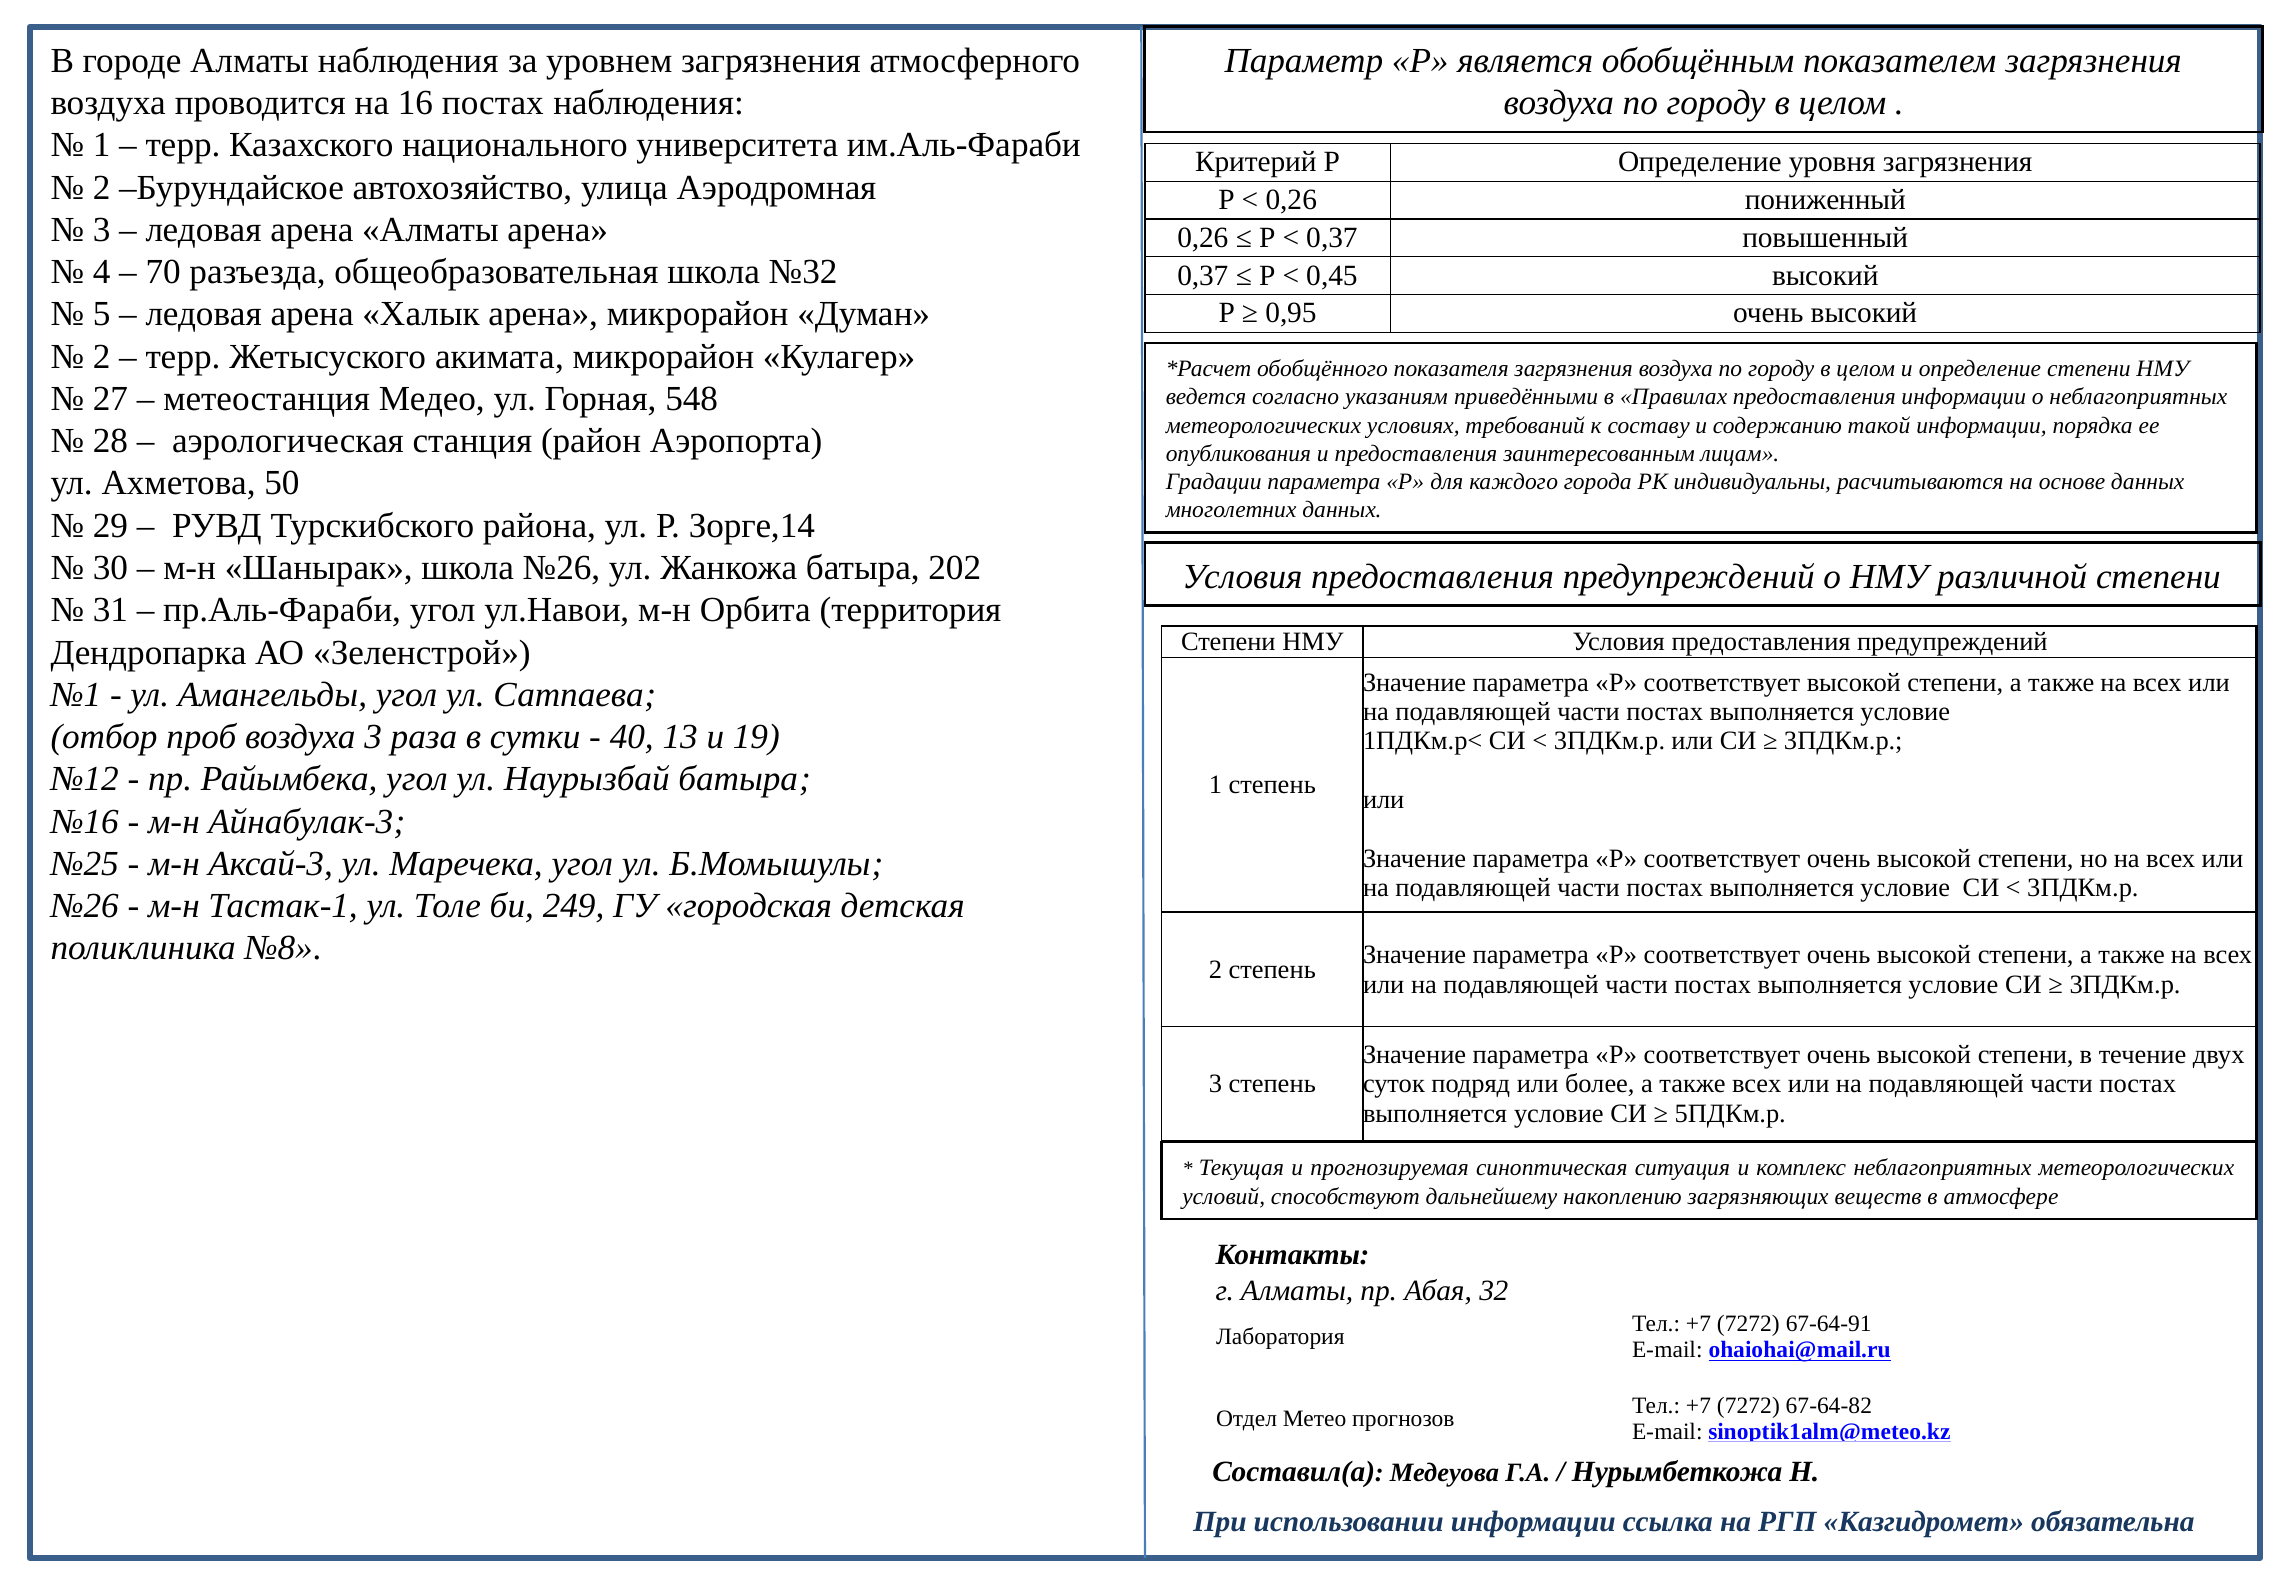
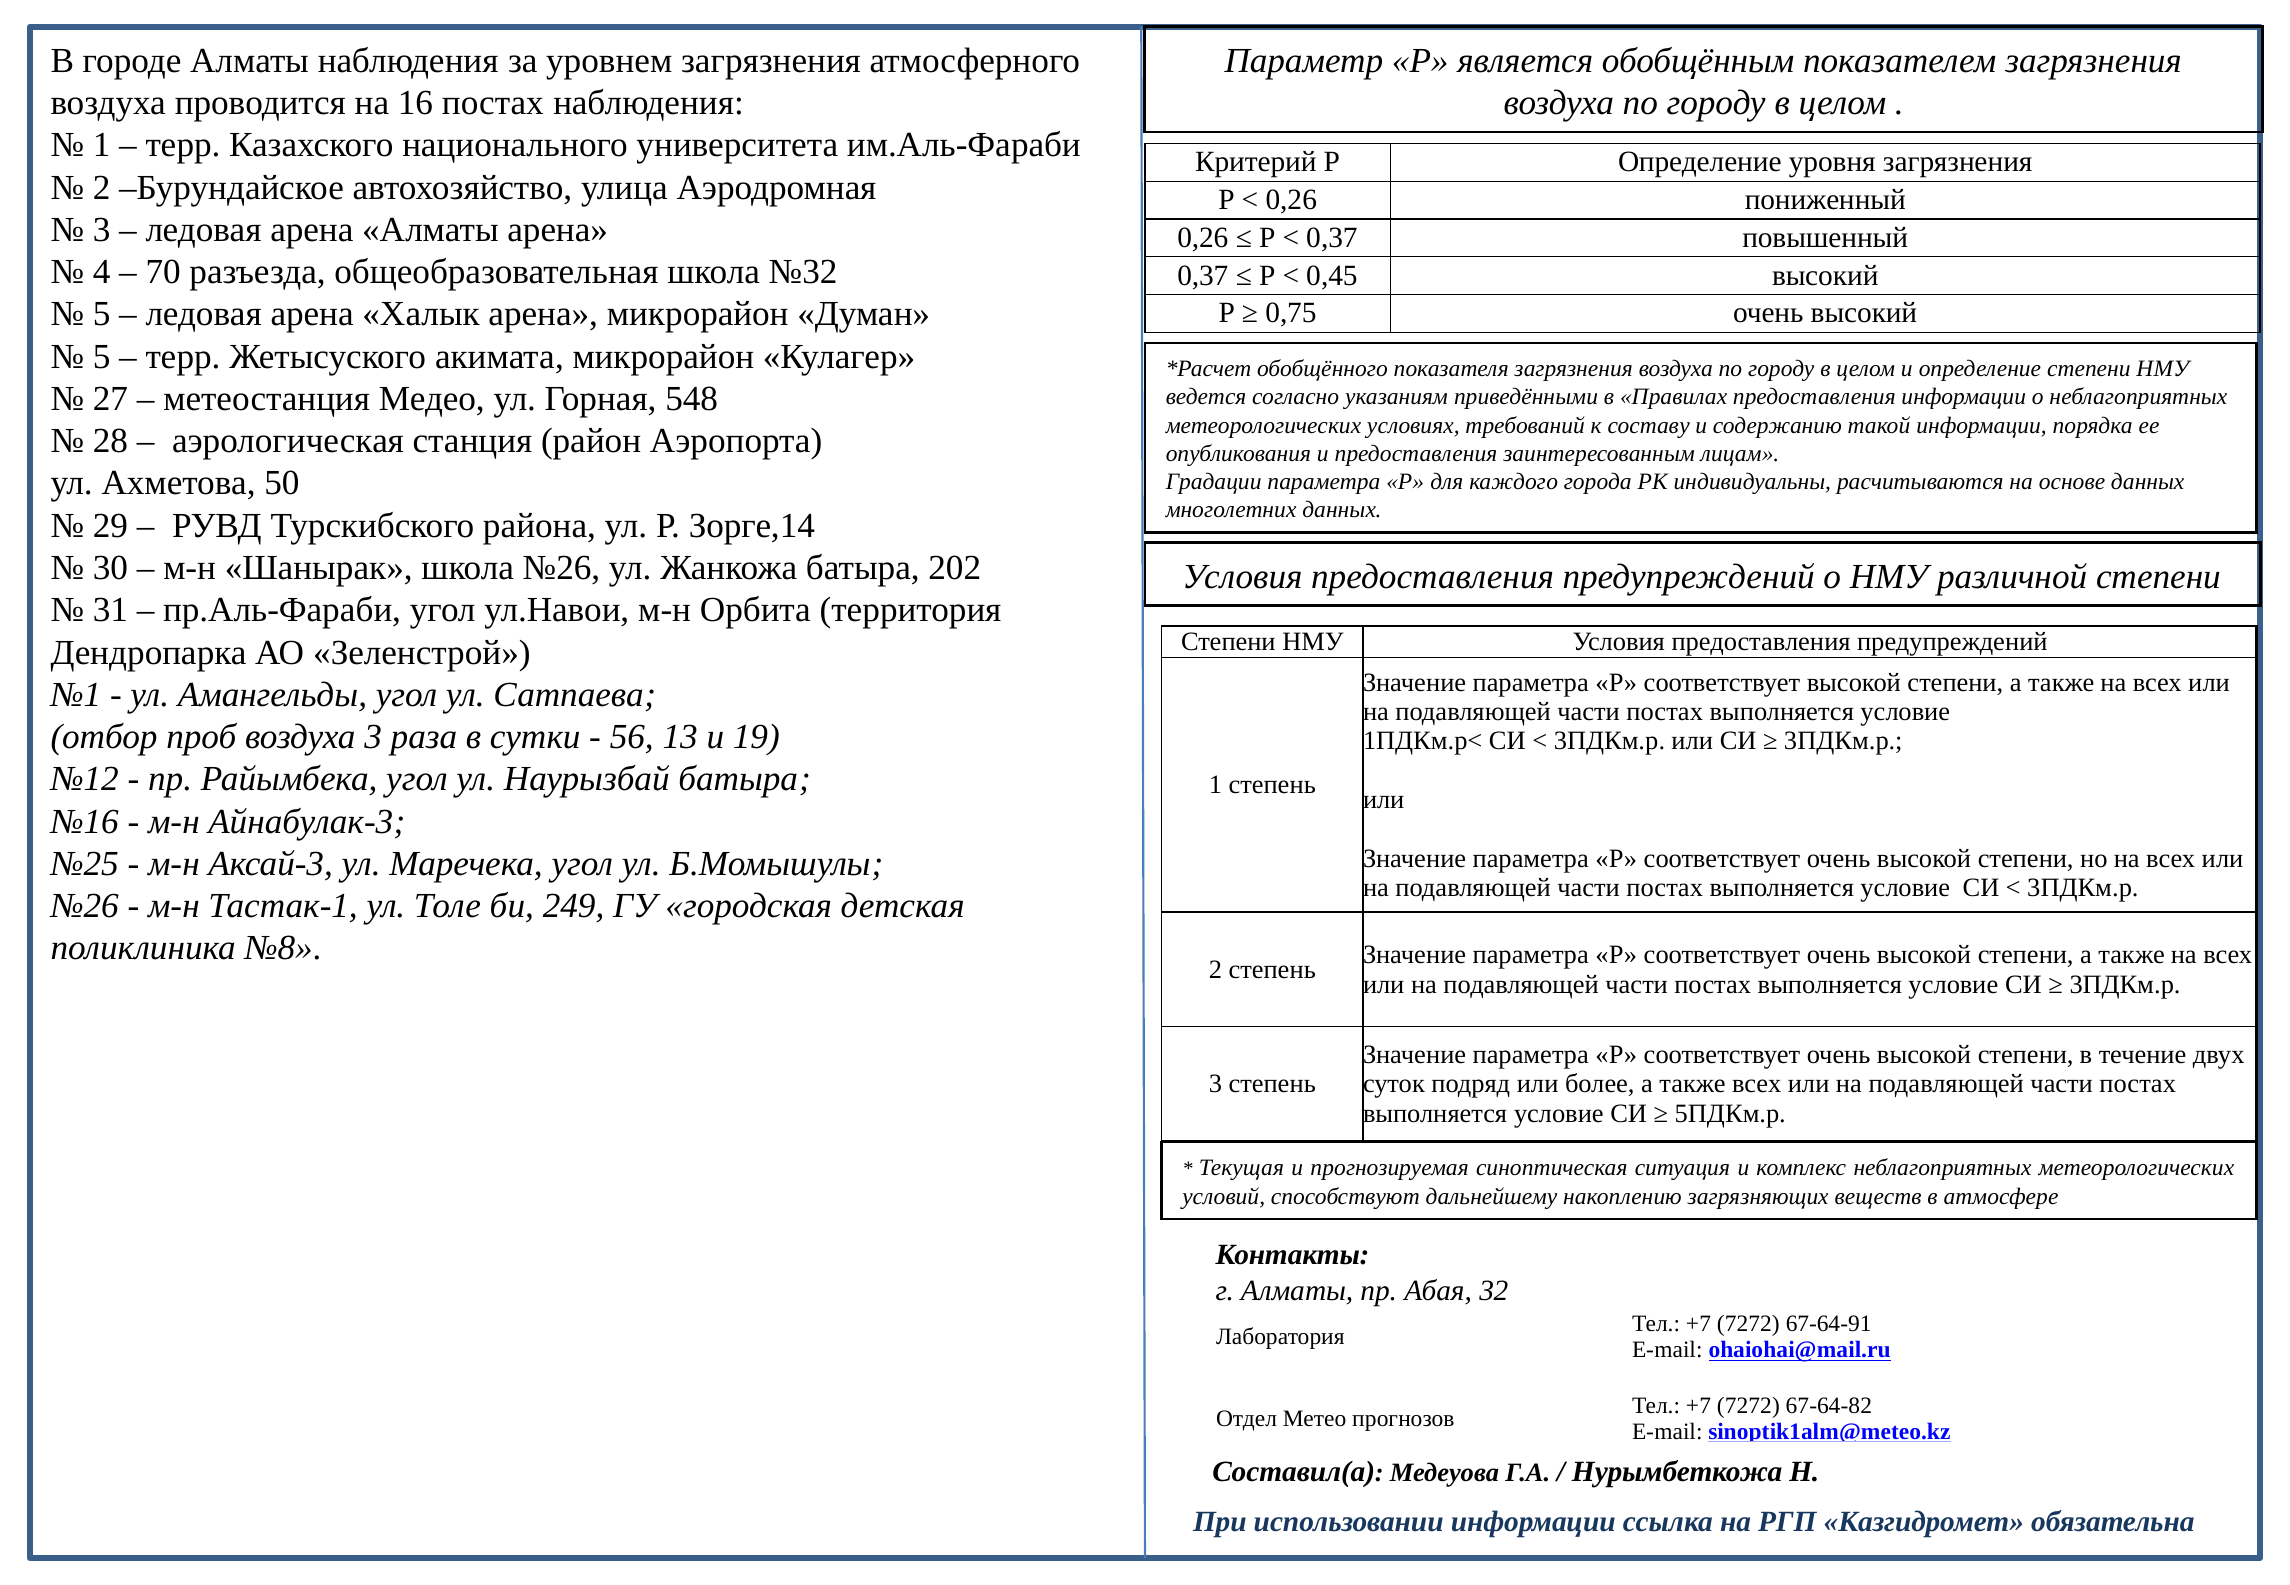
0,95: 0,95 -> 0,75 (1291, 313)
2: 2 -> 5 (102, 357)
40: 40 -> 56 (632, 737)
